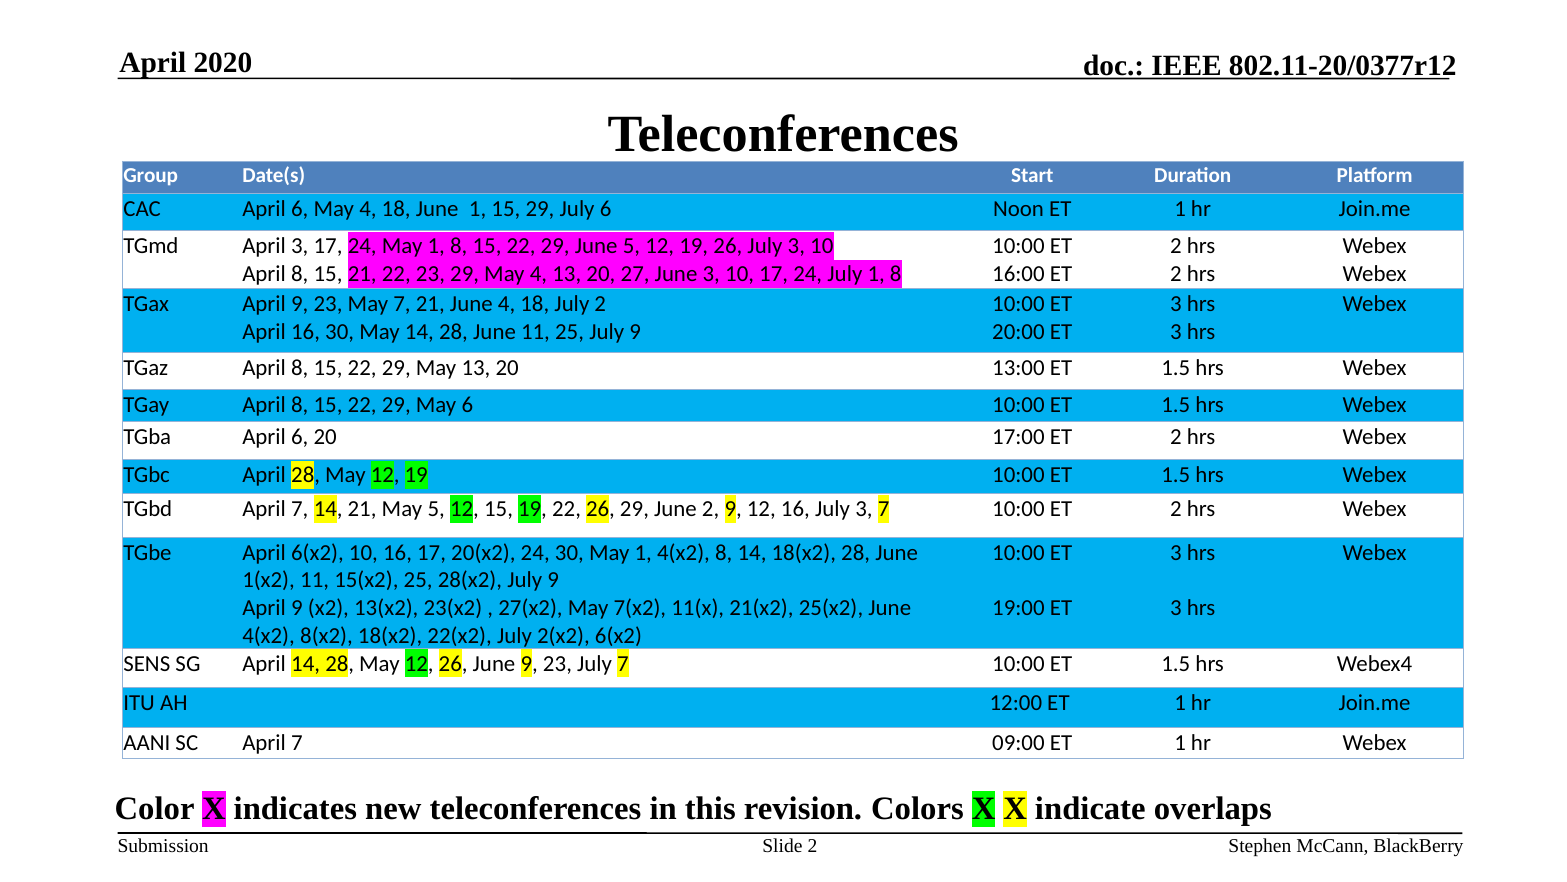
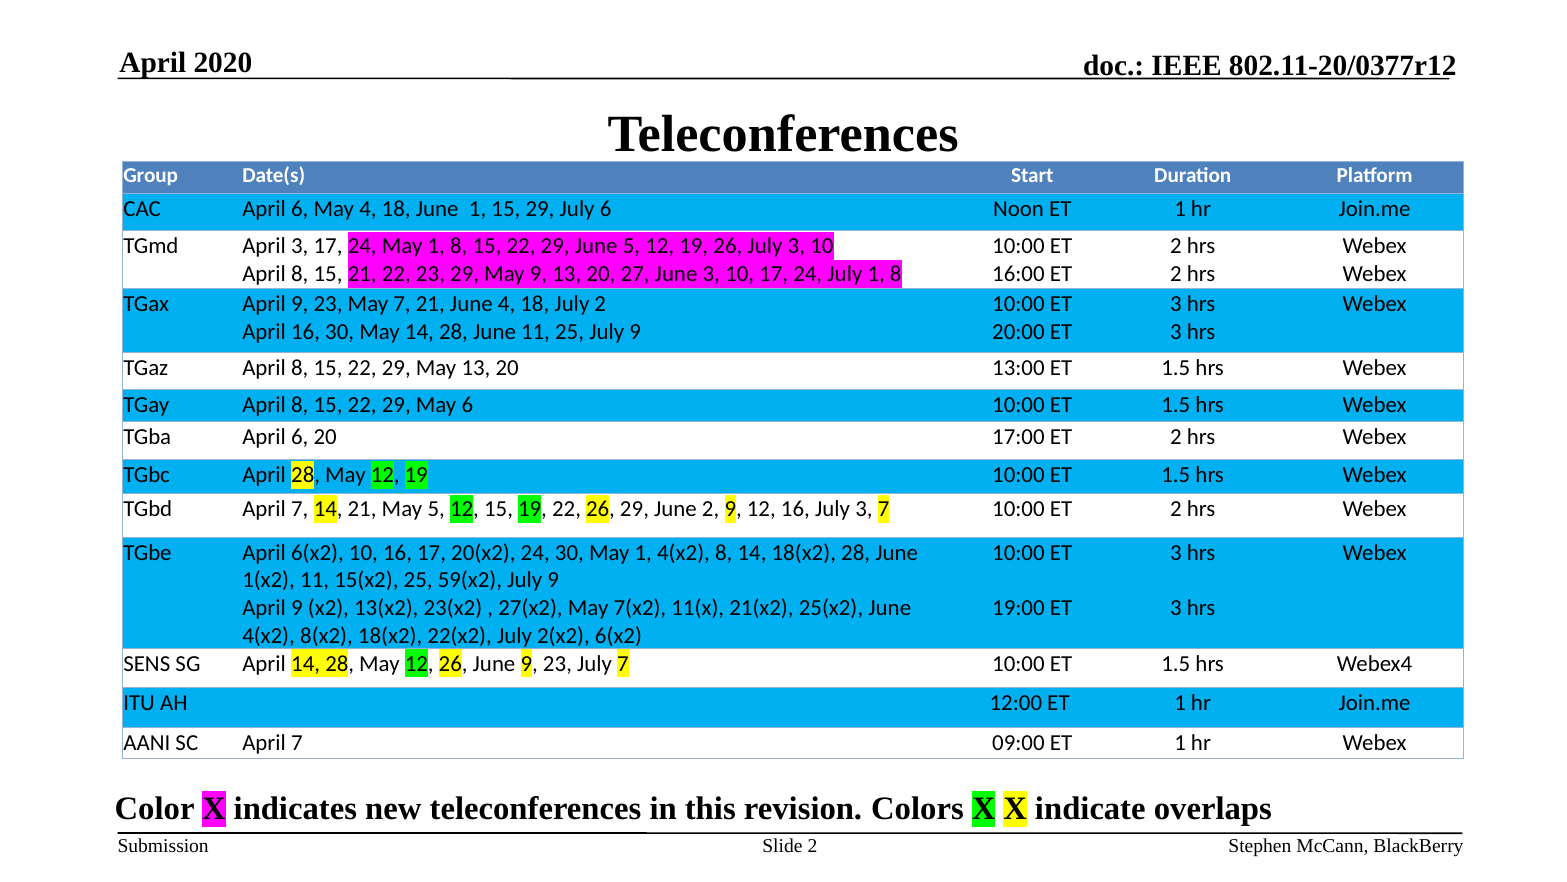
29 May 4: 4 -> 9 (539, 274)
28(x2: 28(x2 -> 59(x2 (470, 580)
